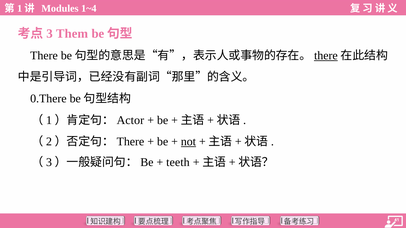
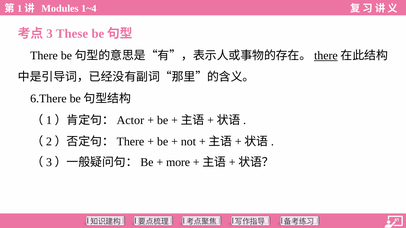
Them: Them -> These (72, 34)
0.There: 0.There -> 6.There (48, 99)
not underline: present -> none (188, 142)
teeth: teeth -> more (178, 163)
